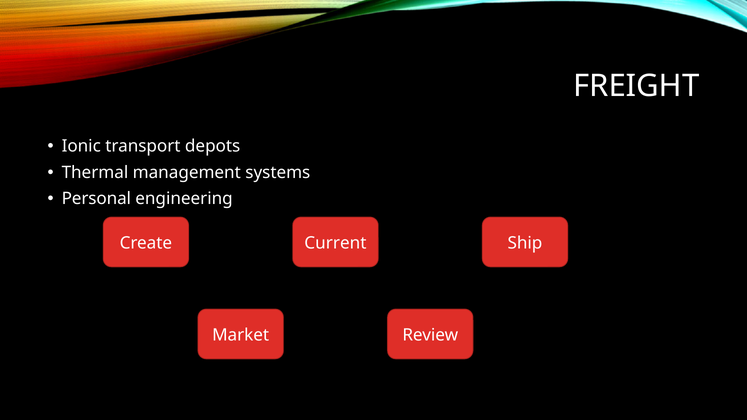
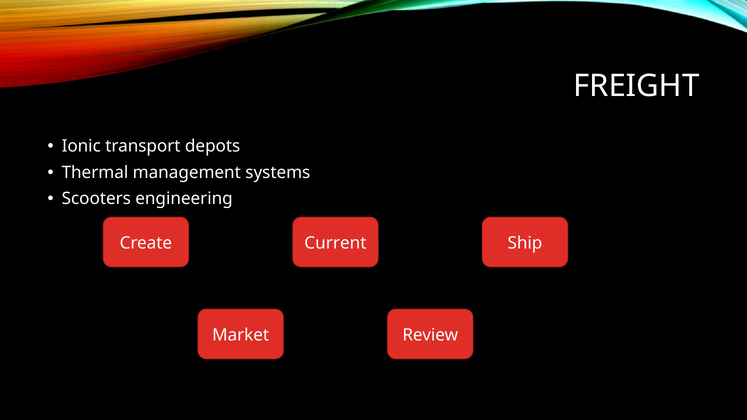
Personal: Personal -> Scooters (96, 199)
